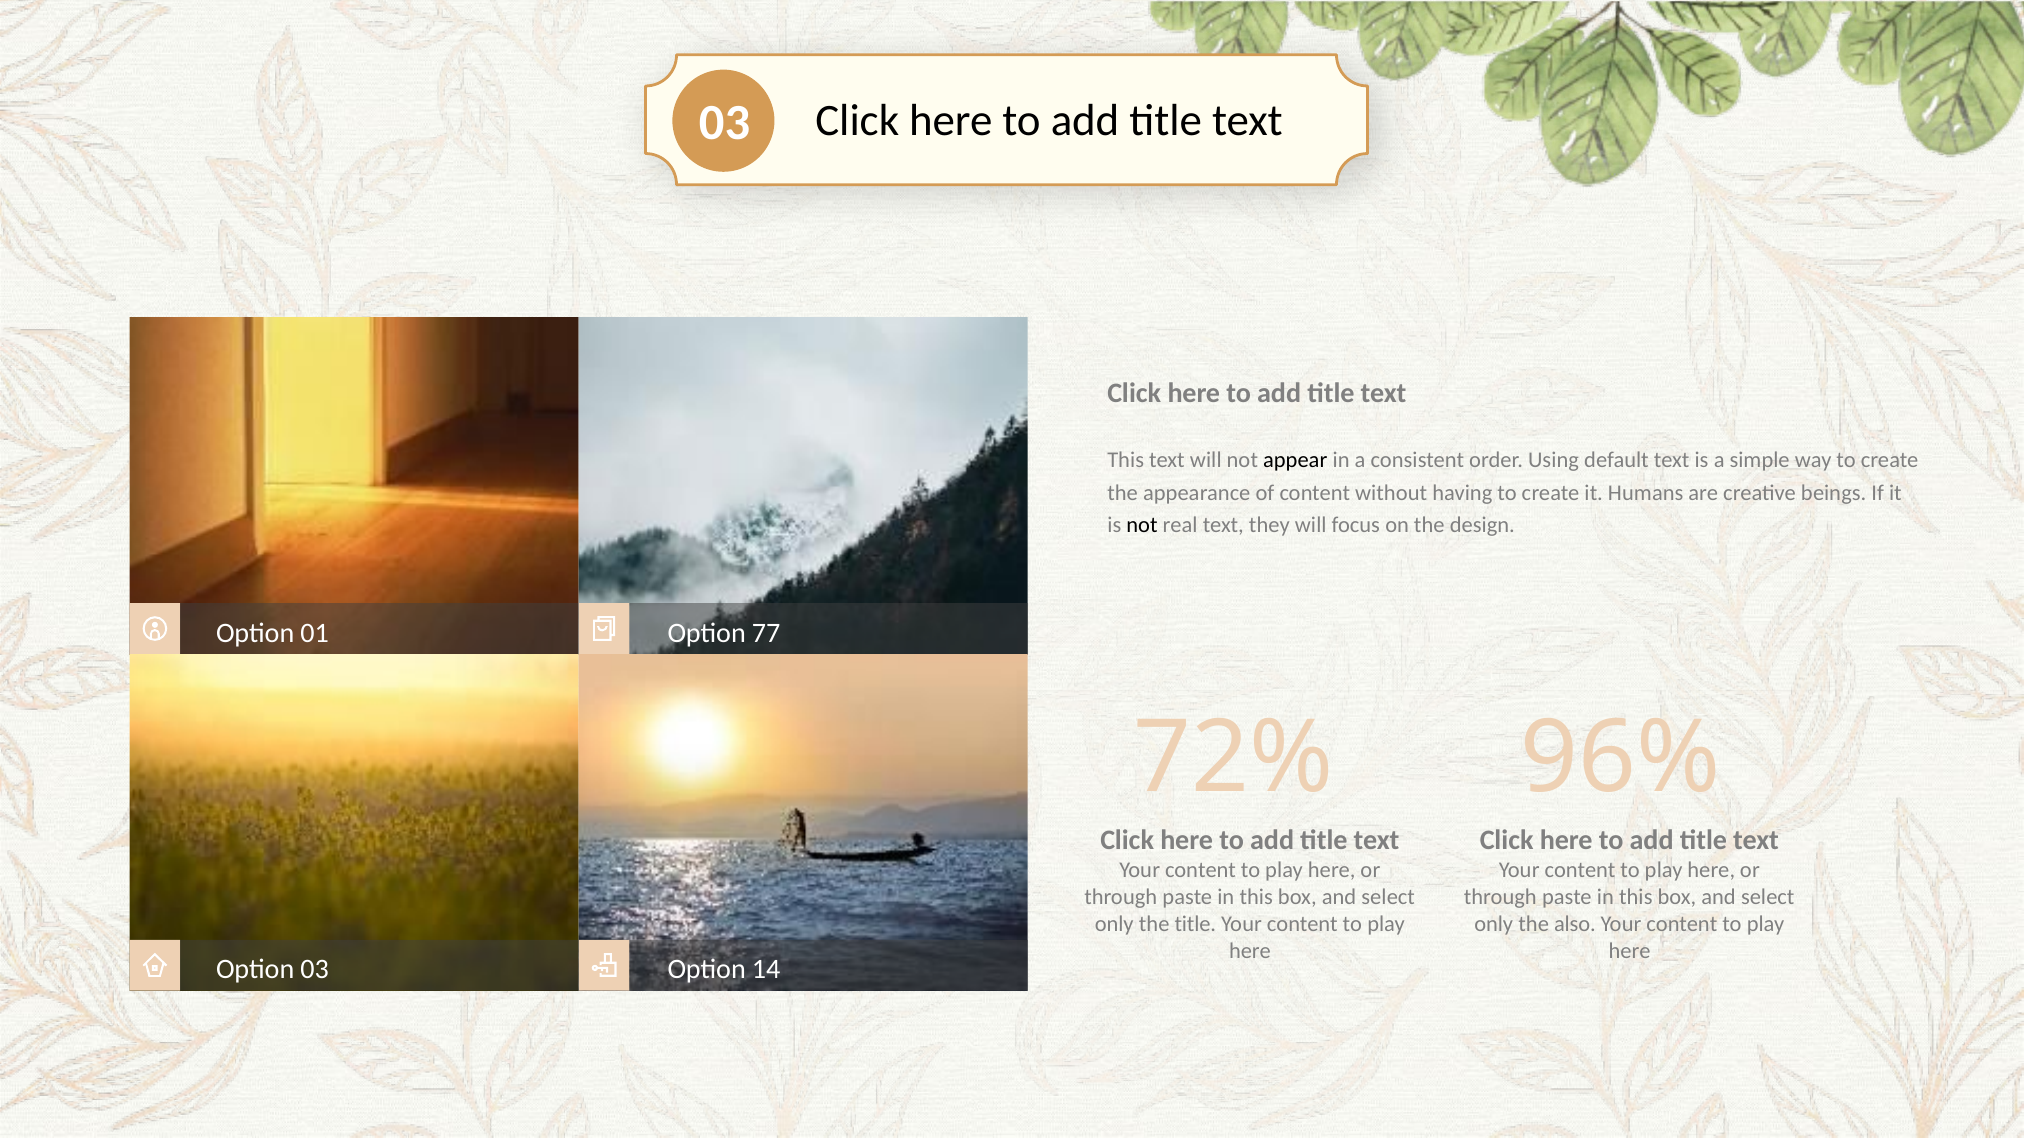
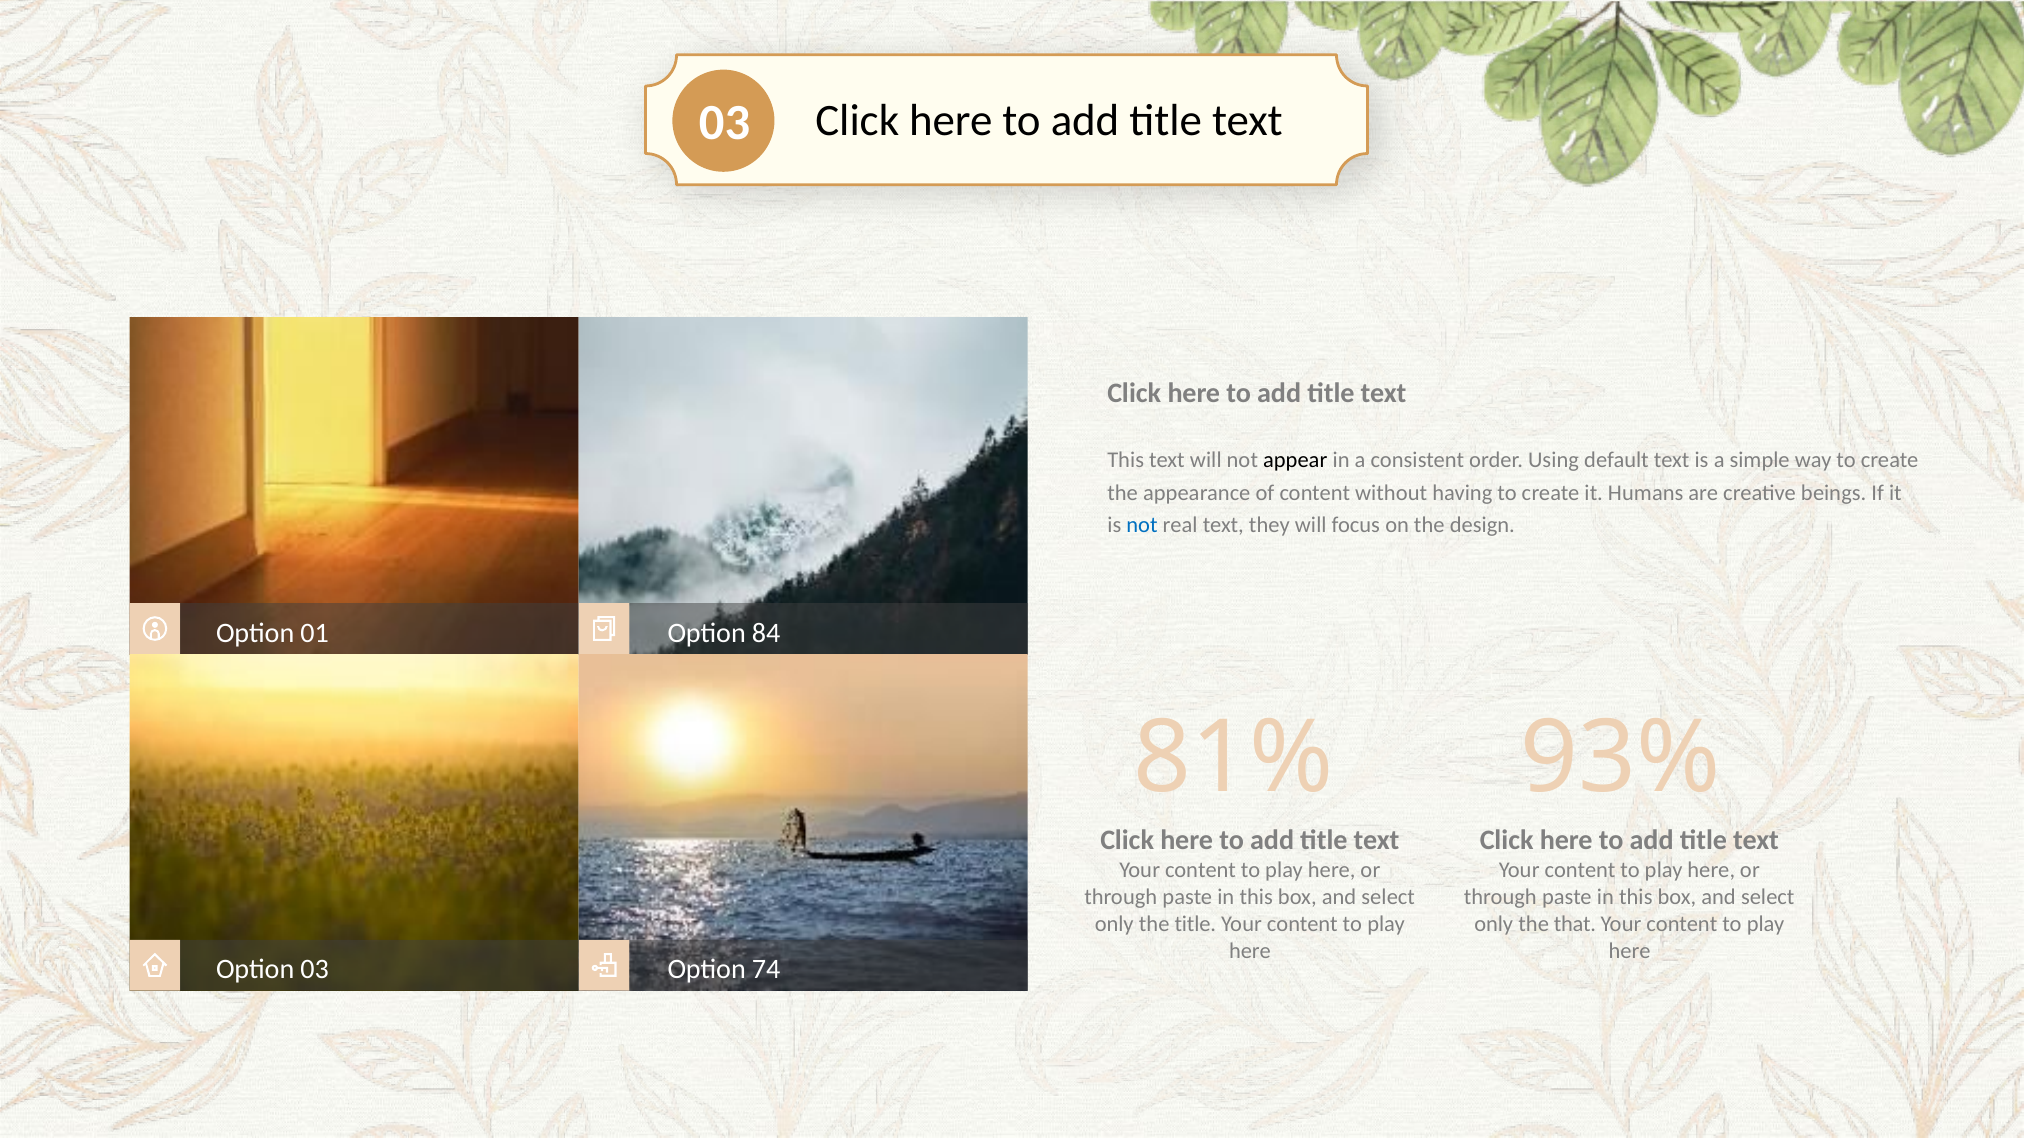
not colour: black -> blue (1142, 525)
77: 77 -> 84 (766, 633)
72%: 72% -> 81% (1234, 759)
96%: 96% -> 93% (1621, 759)
also: also -> that (1575, 924)
14: 14 -> 74 (766, 970)
